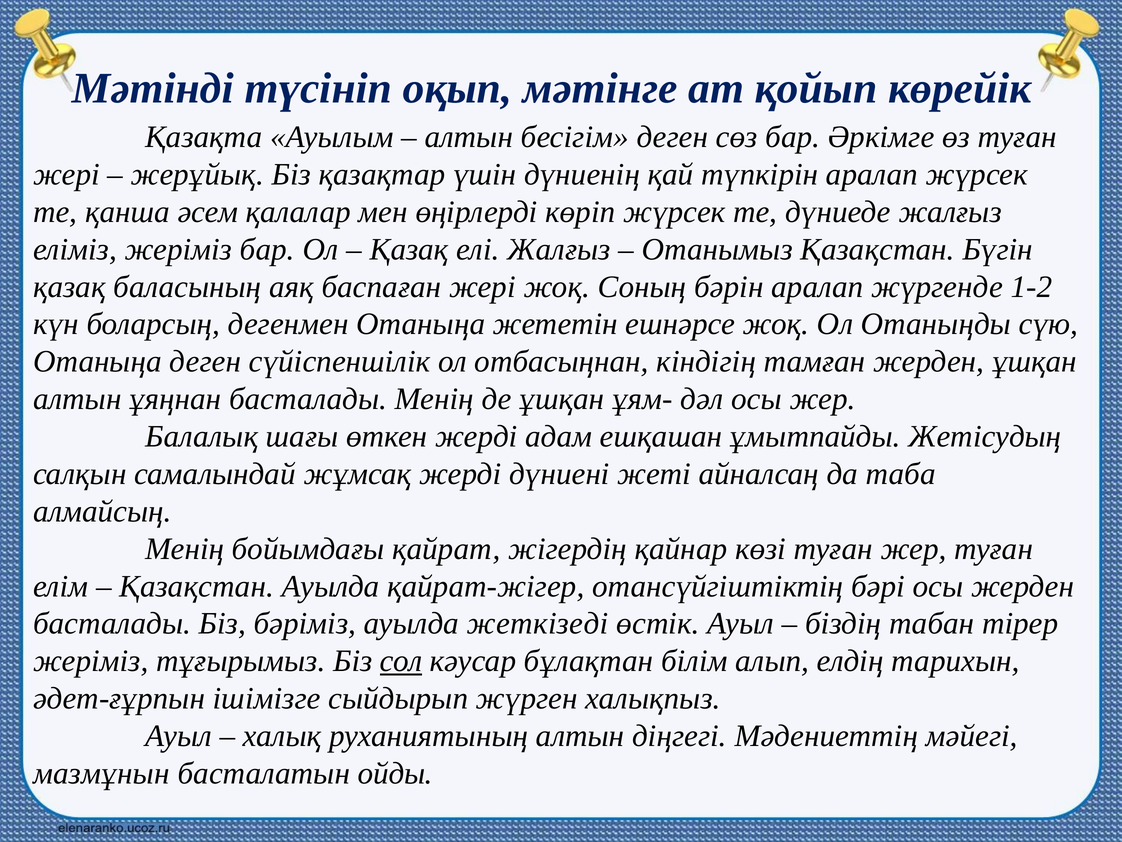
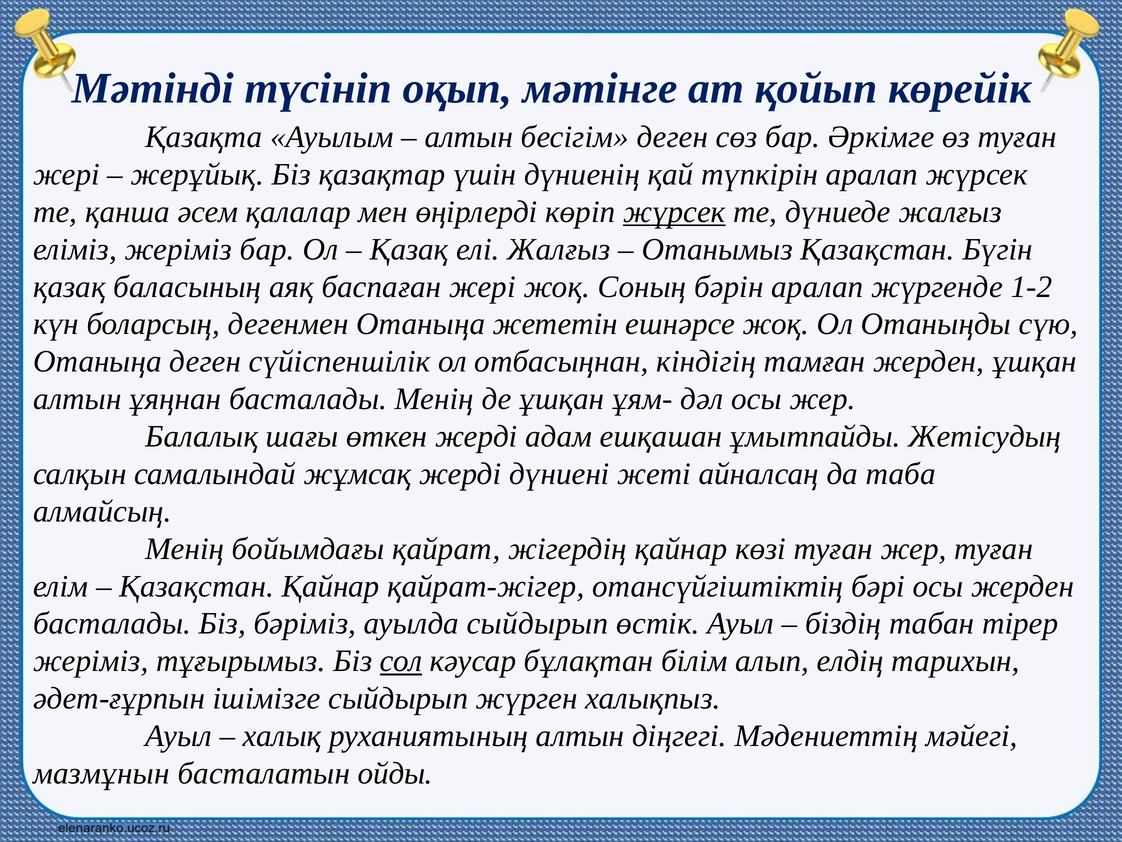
жүрсек underline: none -> present (674, 212)
Қазақстан Ауылда: Ауылда -> Қайнар (331, 586)
ауылда жеткізеді: жеткізеді -> сыйдырып (538, 623)
